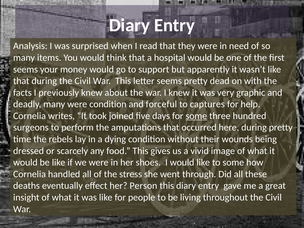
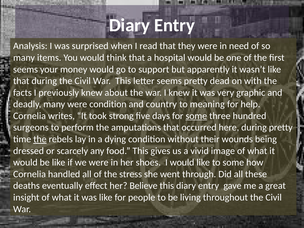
forceful: forceful -> country (161, 104)
captures: captures -> meaning (207, 104)
joined: joined -> strong (121, 116)
the underline: none -> present (40, 139)
Person: Person -> Believe (144, 186)
